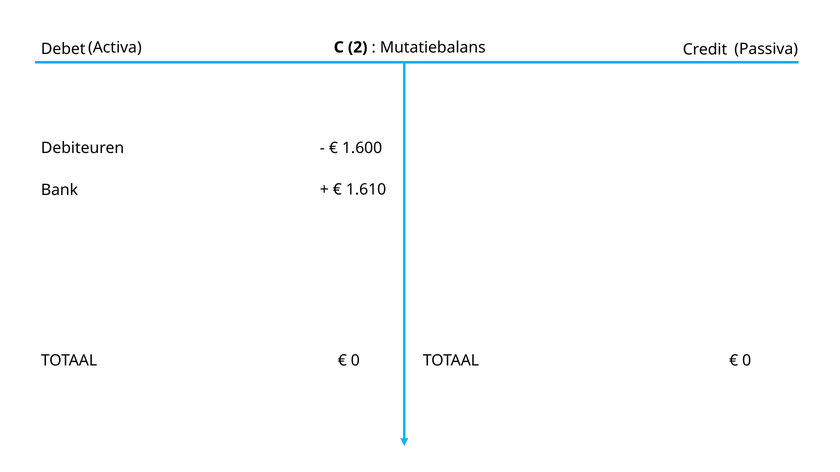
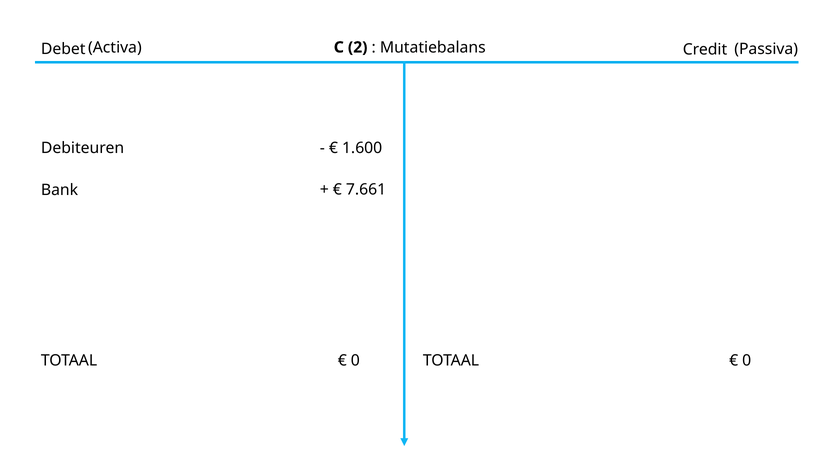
1.610: 1.610 -> 7.661 (366, 190)
